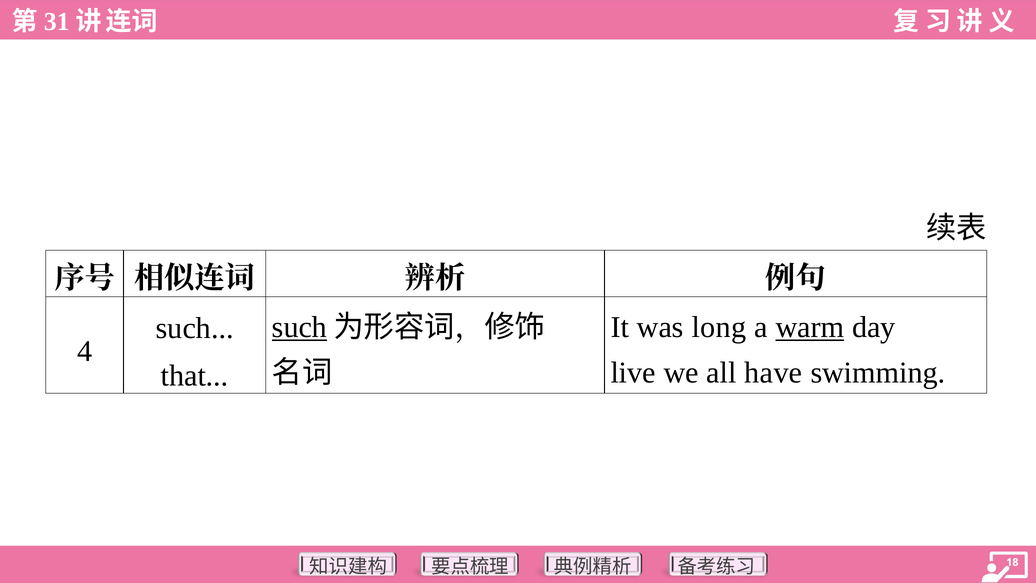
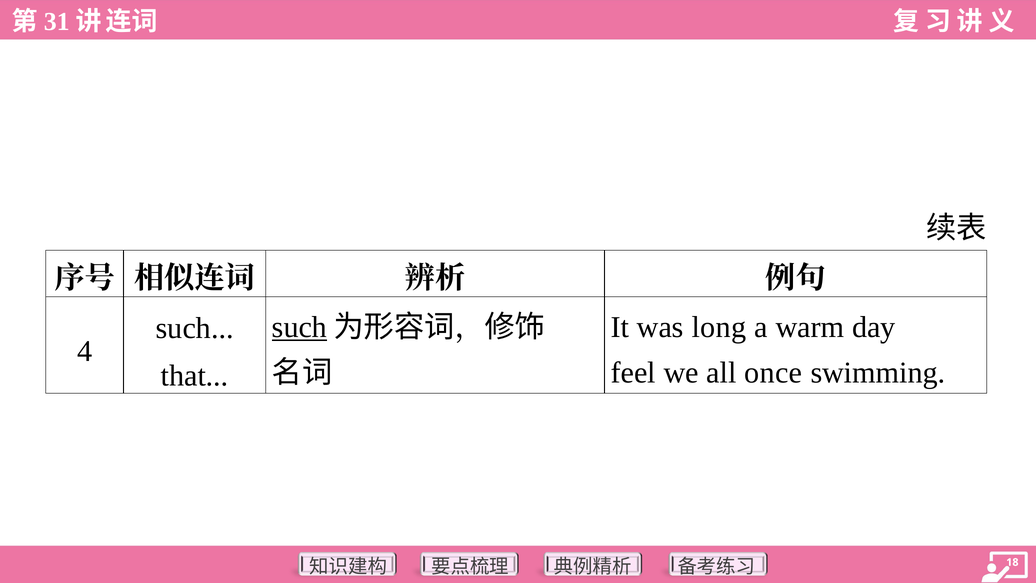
warm underline: present -> none (810, 327)
live: live -> feel (633, 372)
have: have -> once (773, 372)
